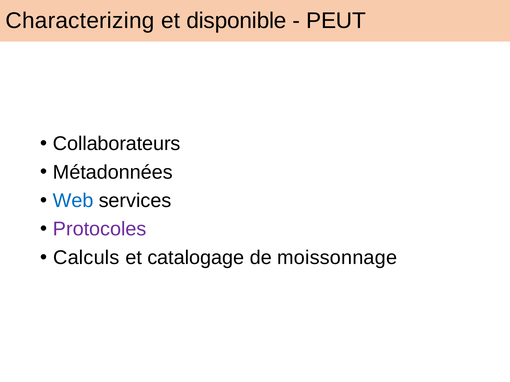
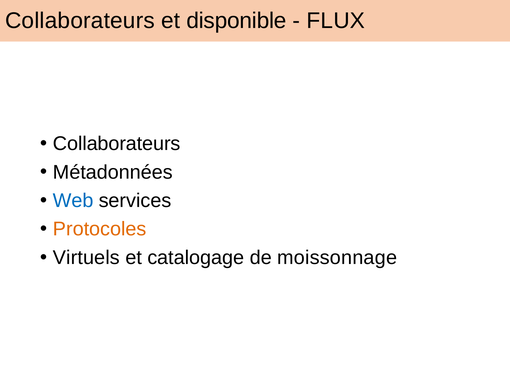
Characterizing: Characterizing -> Collaborateurs (80, 21)
PEUT: PEUT -> FLUX (336, 21)
Protocoles colour: purple -> orange (100, 229)
Calculs: Calculs -> Virtuels (86, 258)
